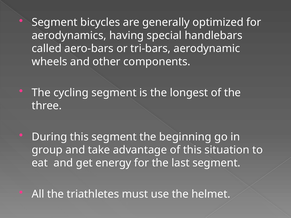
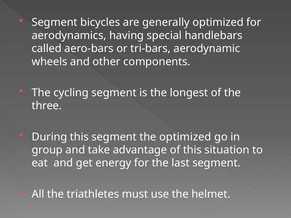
the beginning: beginning -> optimized (185, 137)
